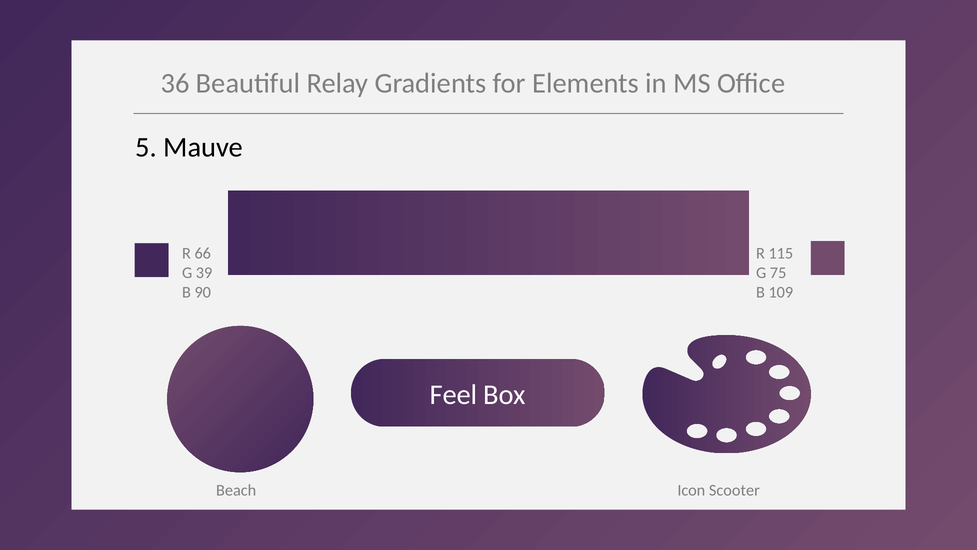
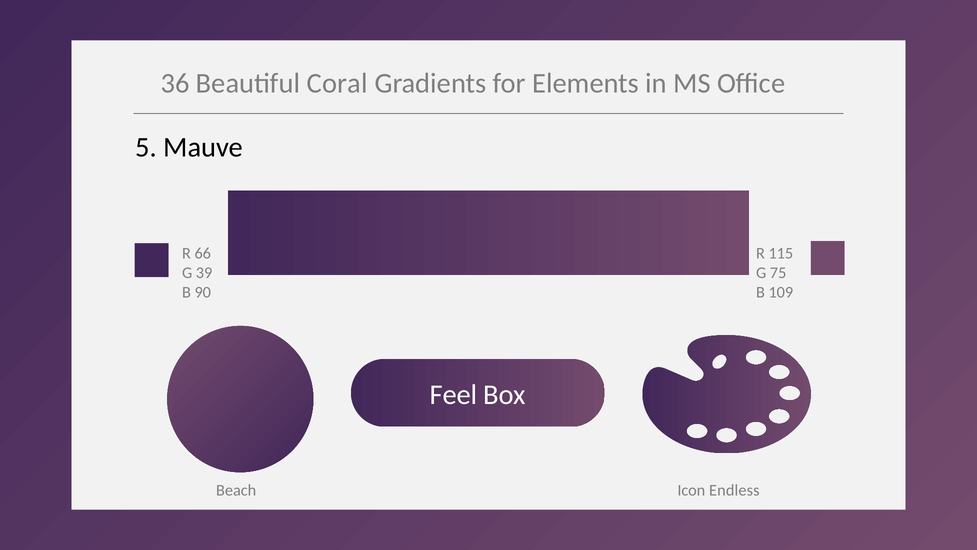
Relay: Relay -> Coral (337, 83)
Scooter: Scooter -> Endless (734, 490)
